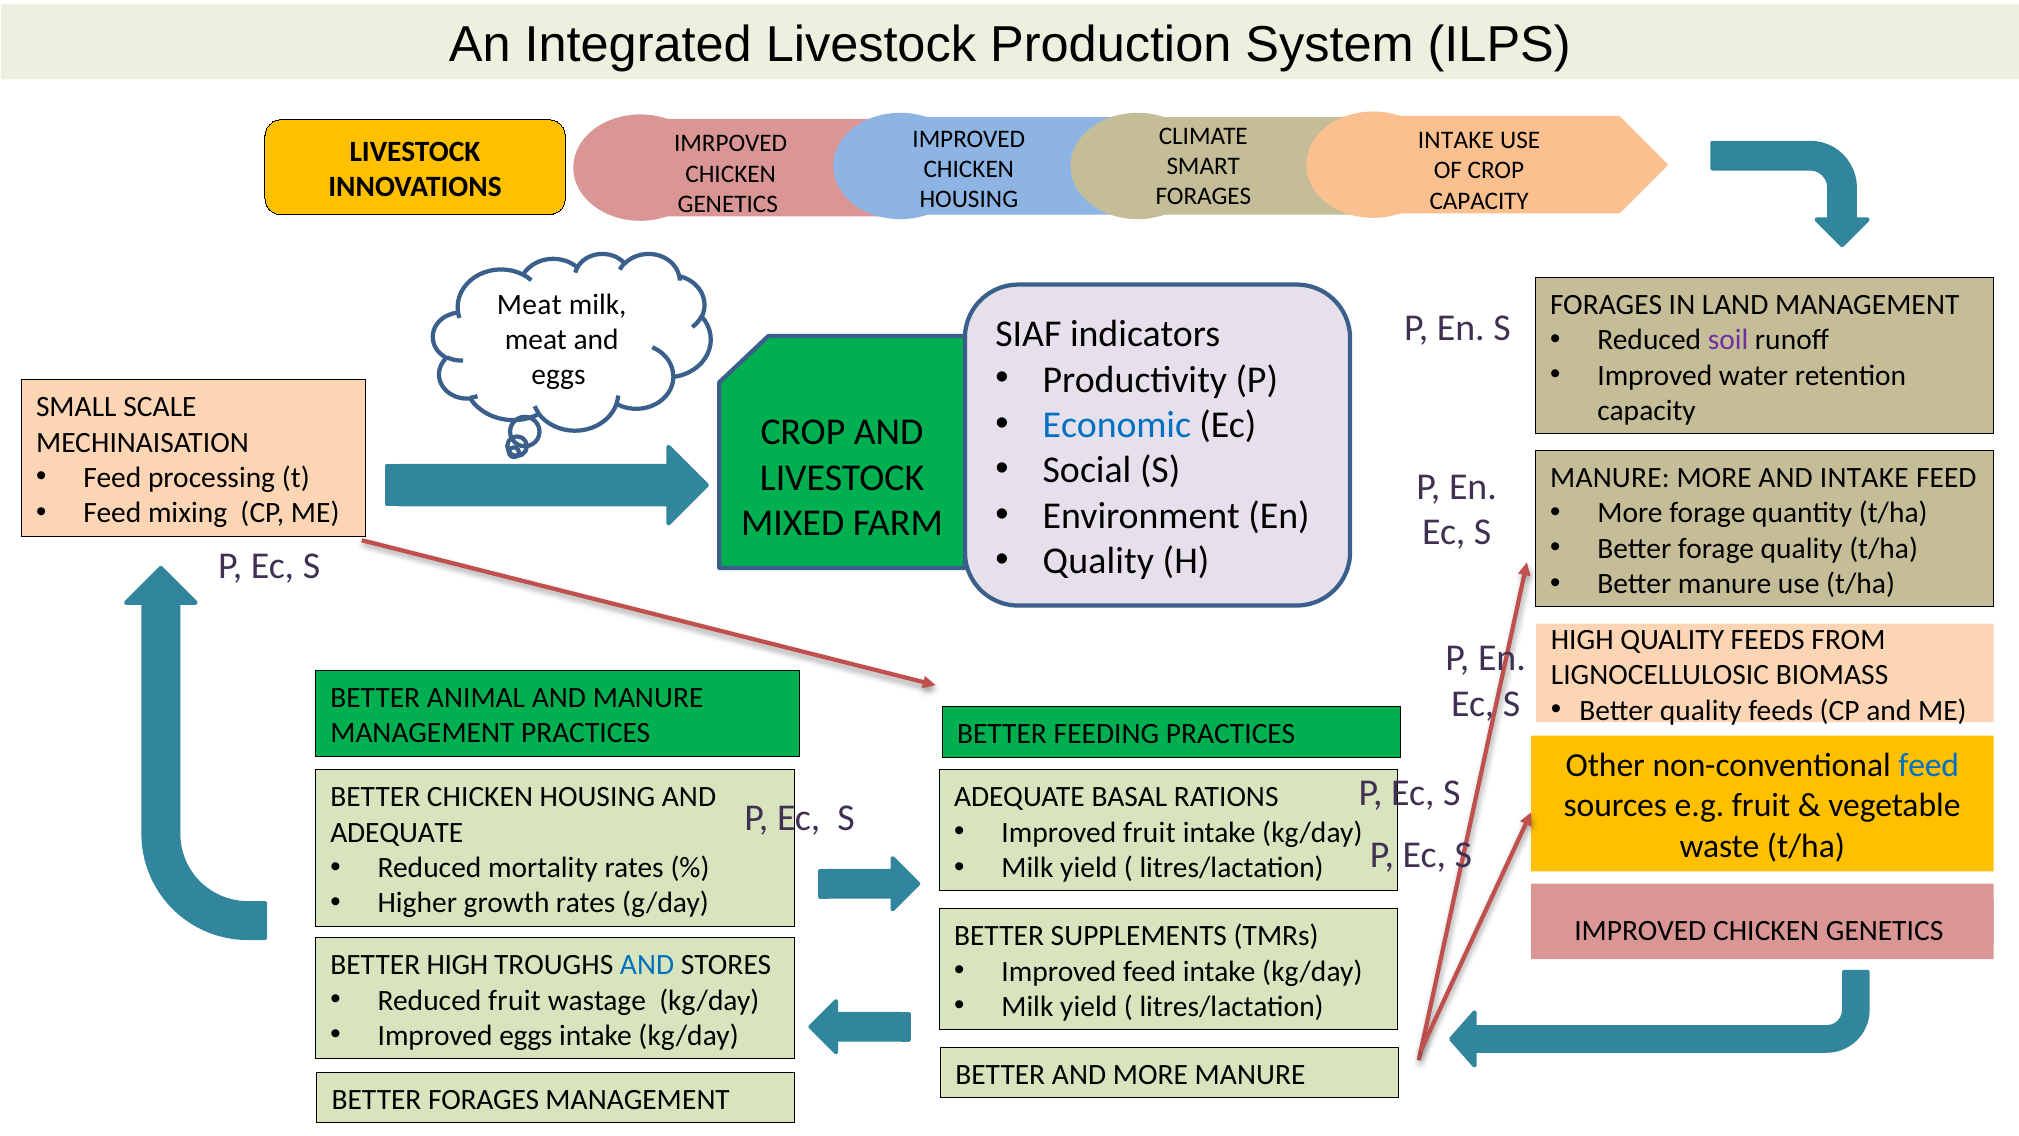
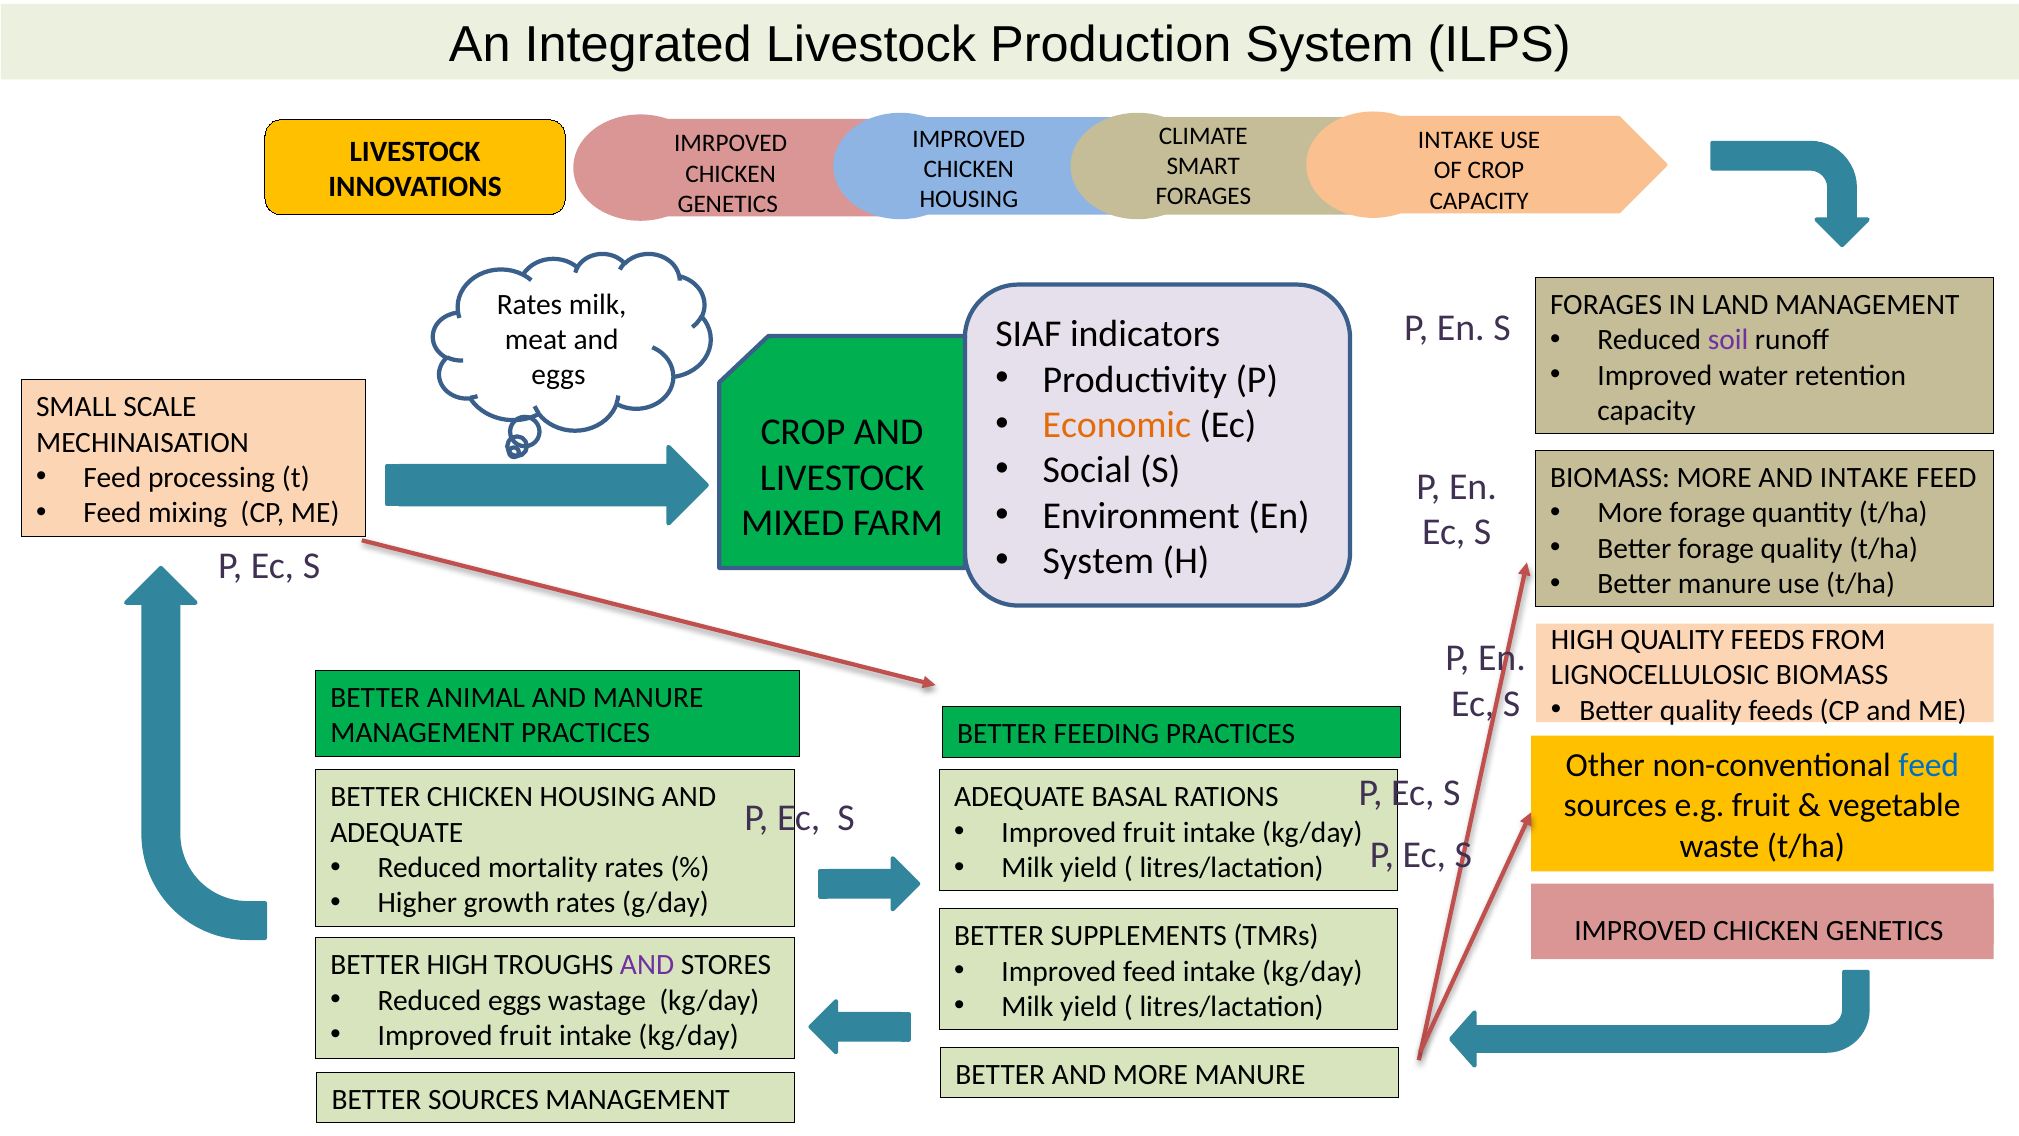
Meat: Meat -> Rates (530, 304)
Economic colour: blue -> orange (1117, 425)
MANURE: MANURE -> BIOMASS (1610, 478)
Quality: Quality -> System (1098, 561)
AND colour: blue -> purple (647, 965)
Reduced fruit: fruit -> eggs (515, 1000)
eggs: eggs -> fruit (526, 1036)
BETTER FORAGES: FORAGES -> SOURCES (484, 1099)
